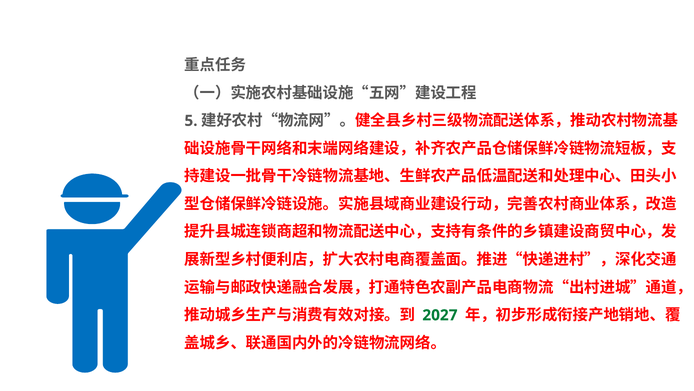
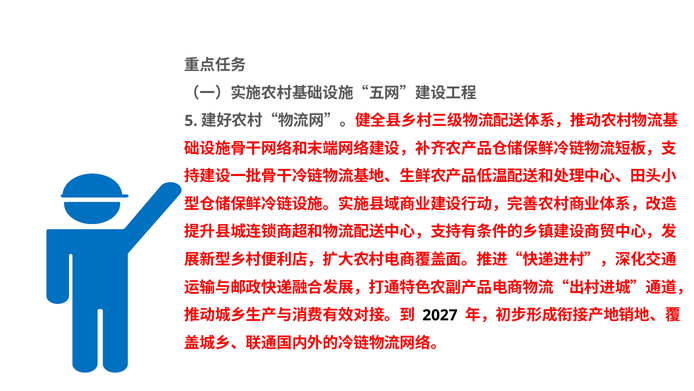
2027 colour: green -> black (440, 315)
